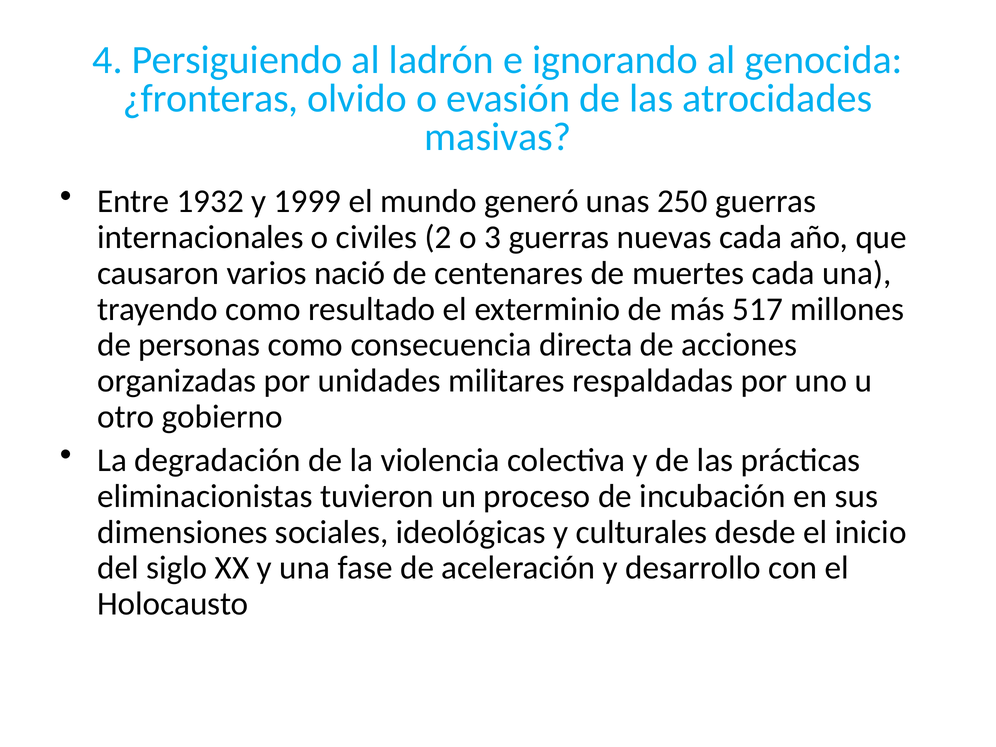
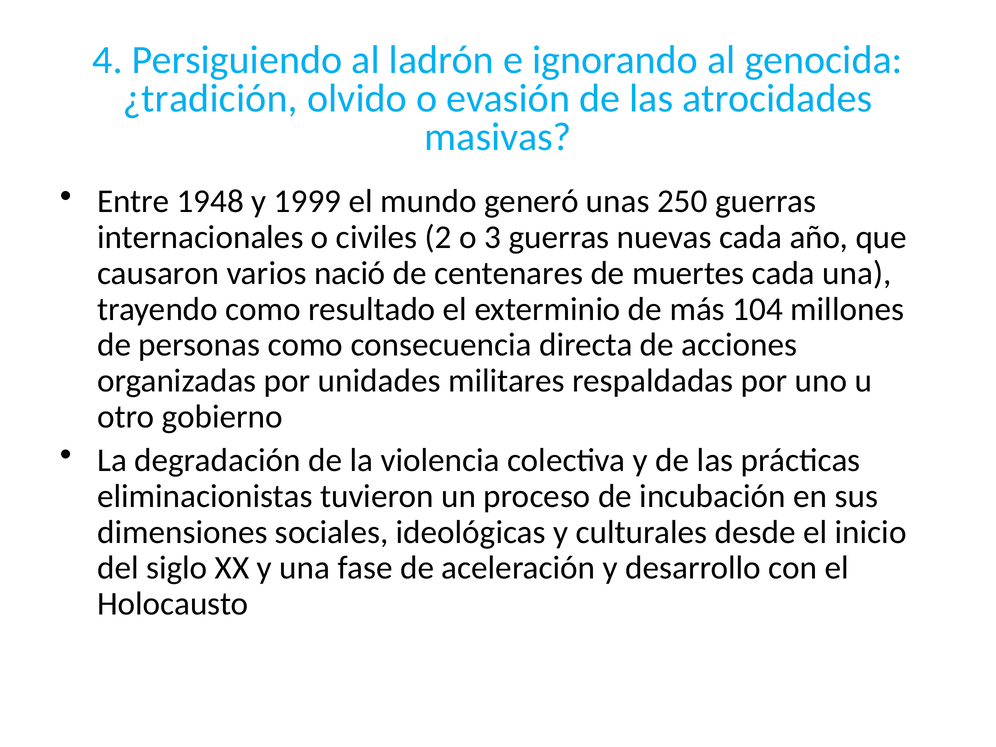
¿fronteras: ¿fronteras -> ¿tradición (210, 99)
1932: 1932 -> 1948 (210, 202)
517: 517 -> 104 (758, 309)
